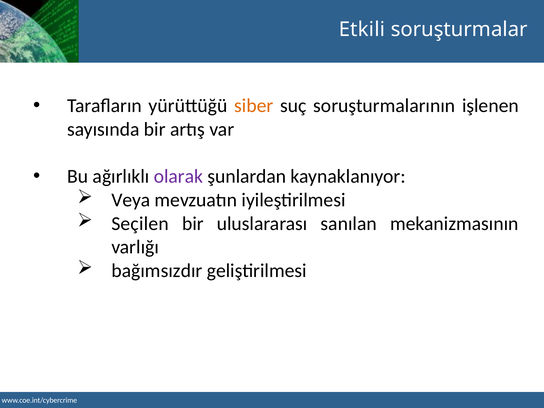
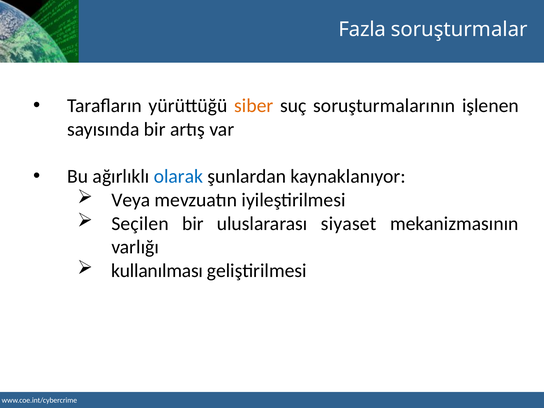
Etkili: Etkili -> Fazla (362, 30)
olarak colour: purple -> blue (178, 177)
sanılan: sanılan -> siyaset (349, 224)
bağımsızdır: bağımsızdır -> kullanılması (157, 271)
